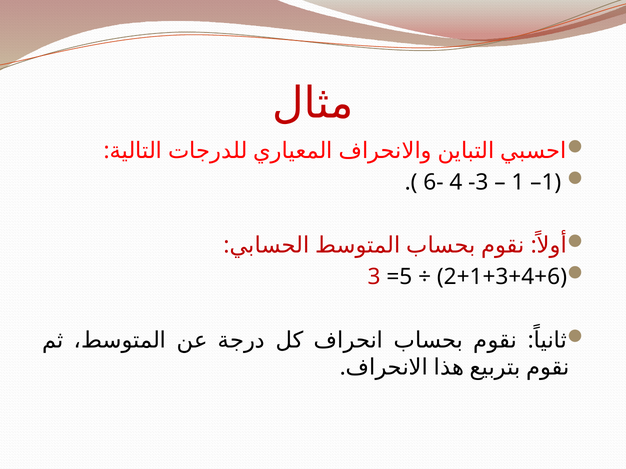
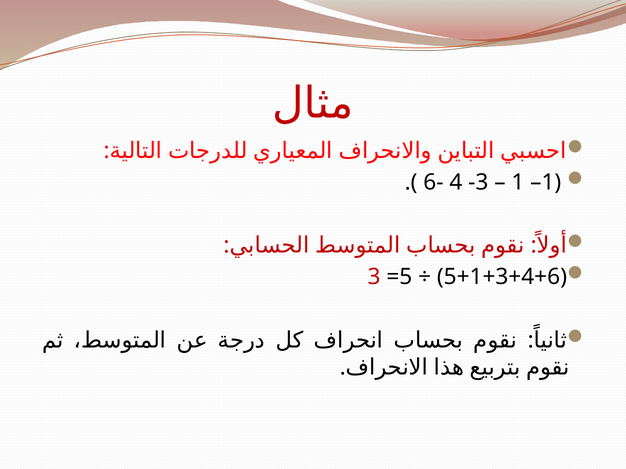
2+1+3+4+6: 2+1+3+4+6 -> 5+1+3+4+6 (502, 277)
